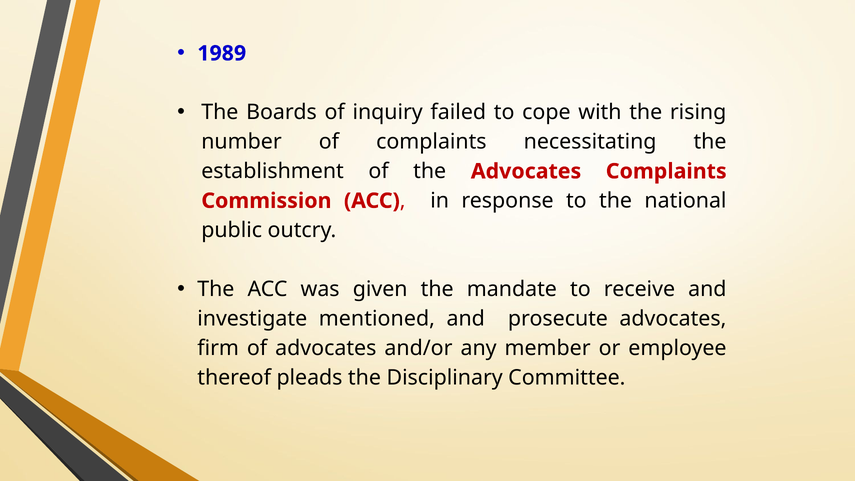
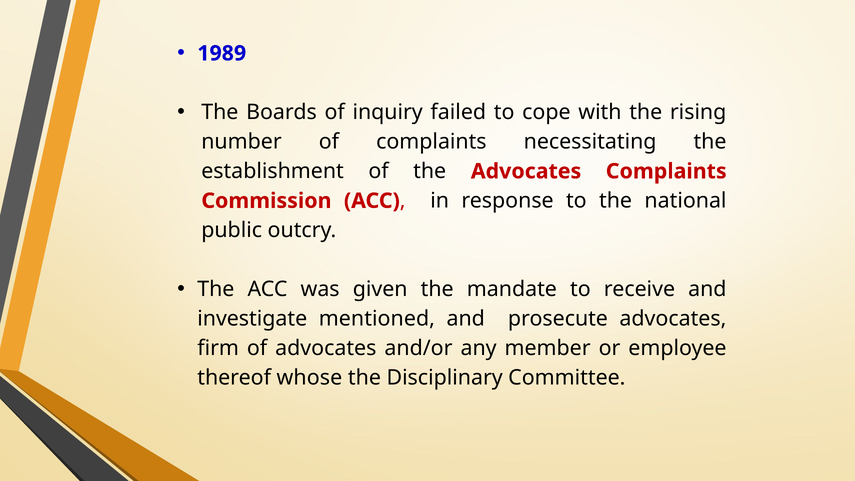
pleads: pleads -> whose (309, 378)
